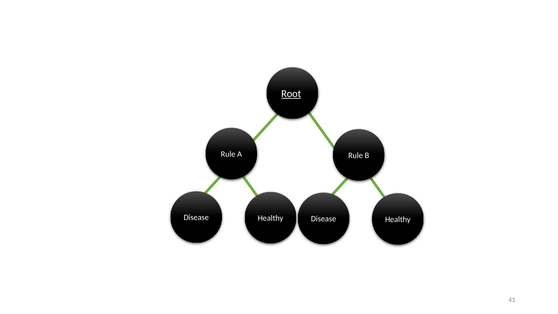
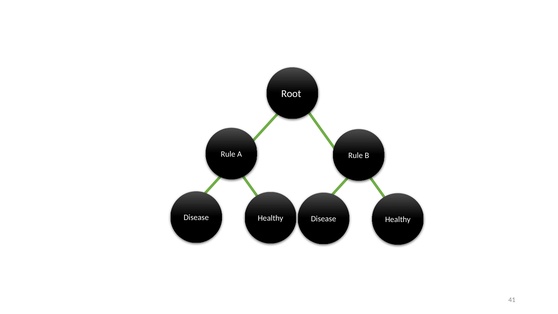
Root underline: present -> none (291, 94)
